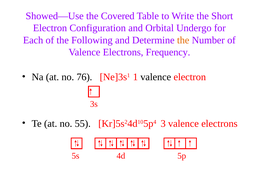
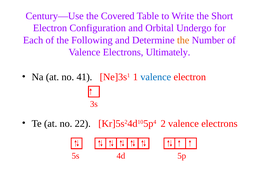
Showed—Use: Showed—Use -> Century—Use (55, 16)
Frequency: Frequency -> Ultimately (168, 52)
76: 76 -> 41 (84, 77)
valence colour: black -> blue (156, 77)
55: 55 -> 22 (83, 124)
3: 3 -> 2 (163, 124)
